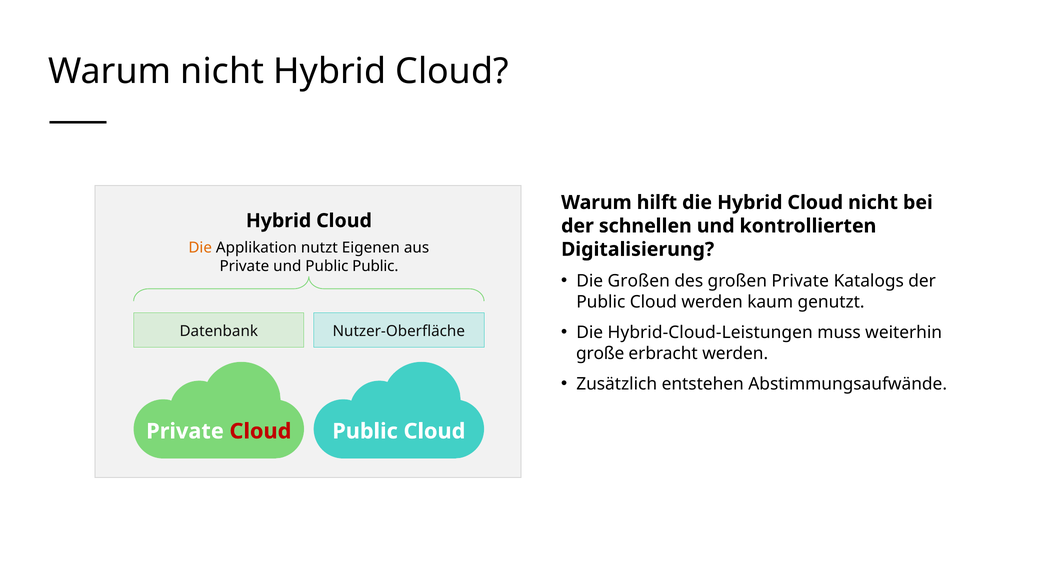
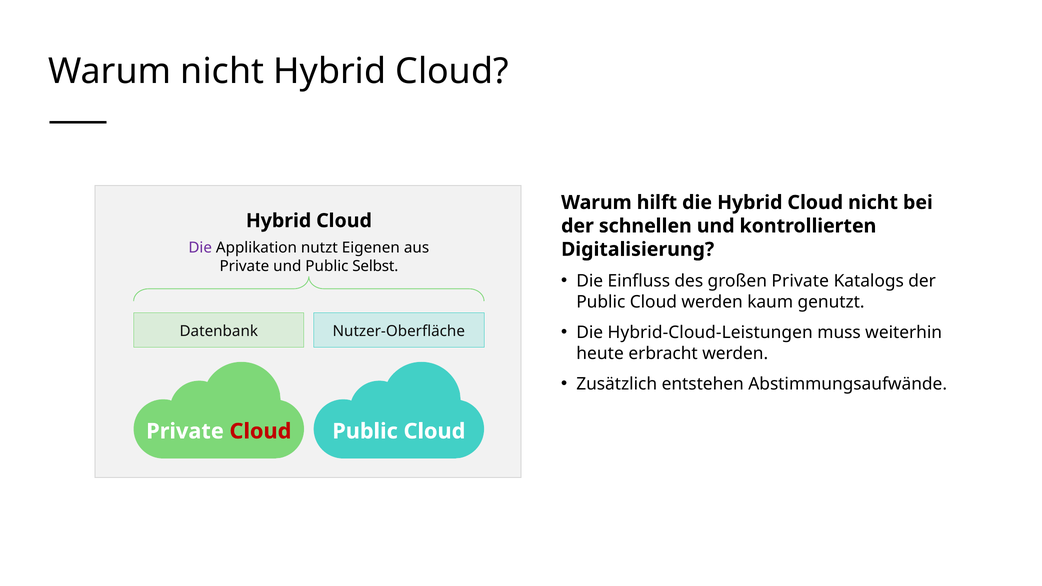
Die colour: orange -> purple (200, 248)
Public Public: Public -> Selbst (375, 266)
Die Großen: Großen -> Einfluss (639, 281)
große: große -> heute (600, 353)
